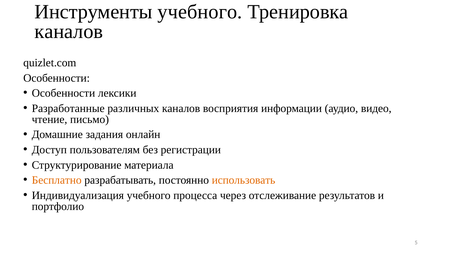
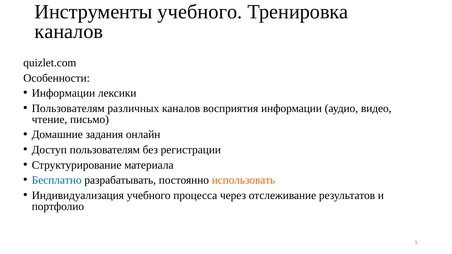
Особенности: Особенности -> Информации (63, 93)
Разработанные: Разработанные -> Пользователям (68, 108)
Бесплатно colour: orange -> blue (57, 180)
